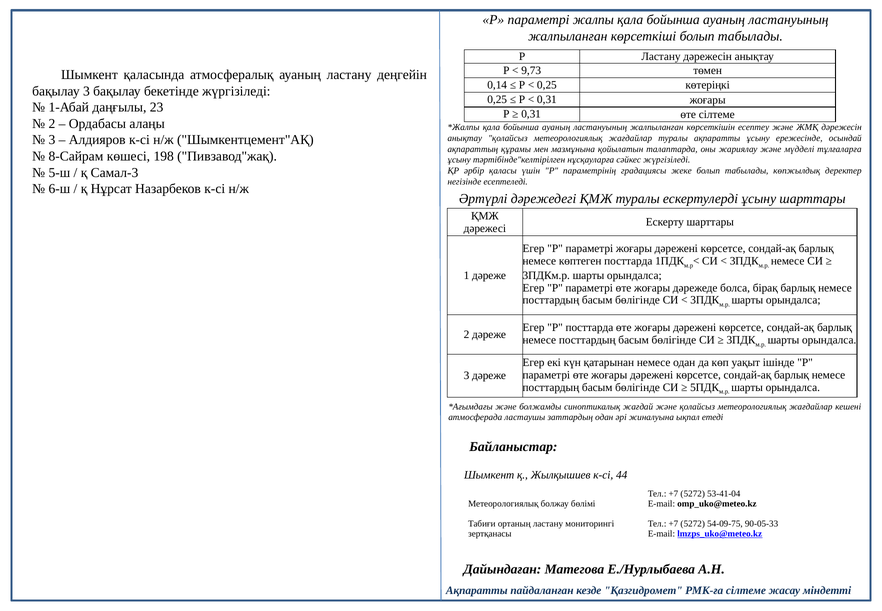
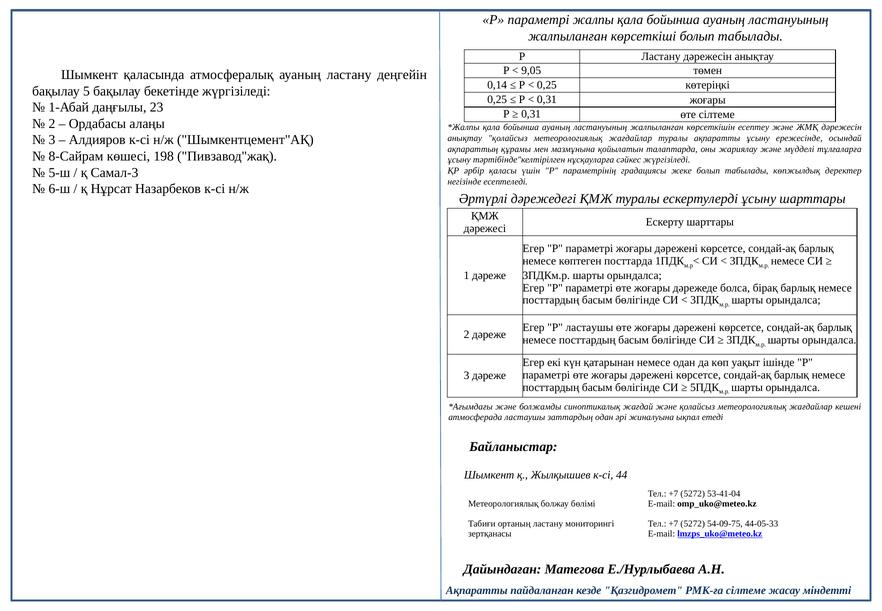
9,73: 9,73 -> 9,05 (531, 70)
бақылау 3: 3 -> 5 (86, 91)
Р посттарда: посттарда -> ластаушы (589, 327)
90-05-33: 90-05-33 -> 44-05-33 (762, 523)
